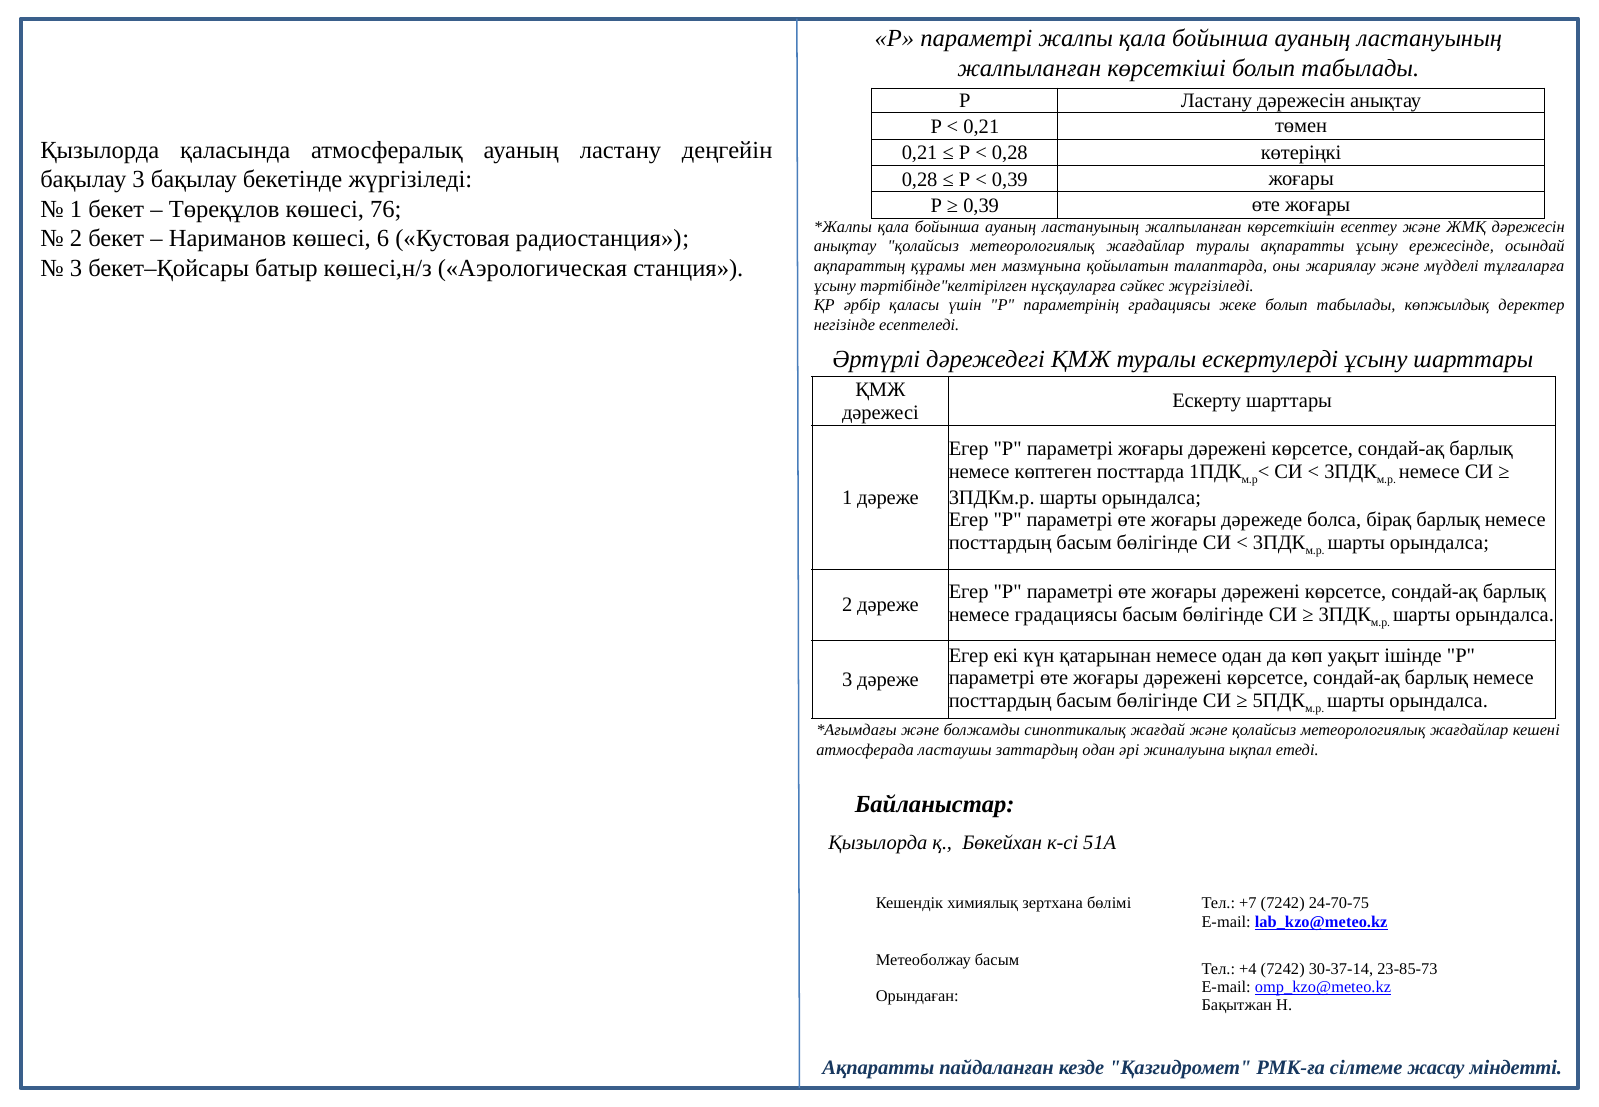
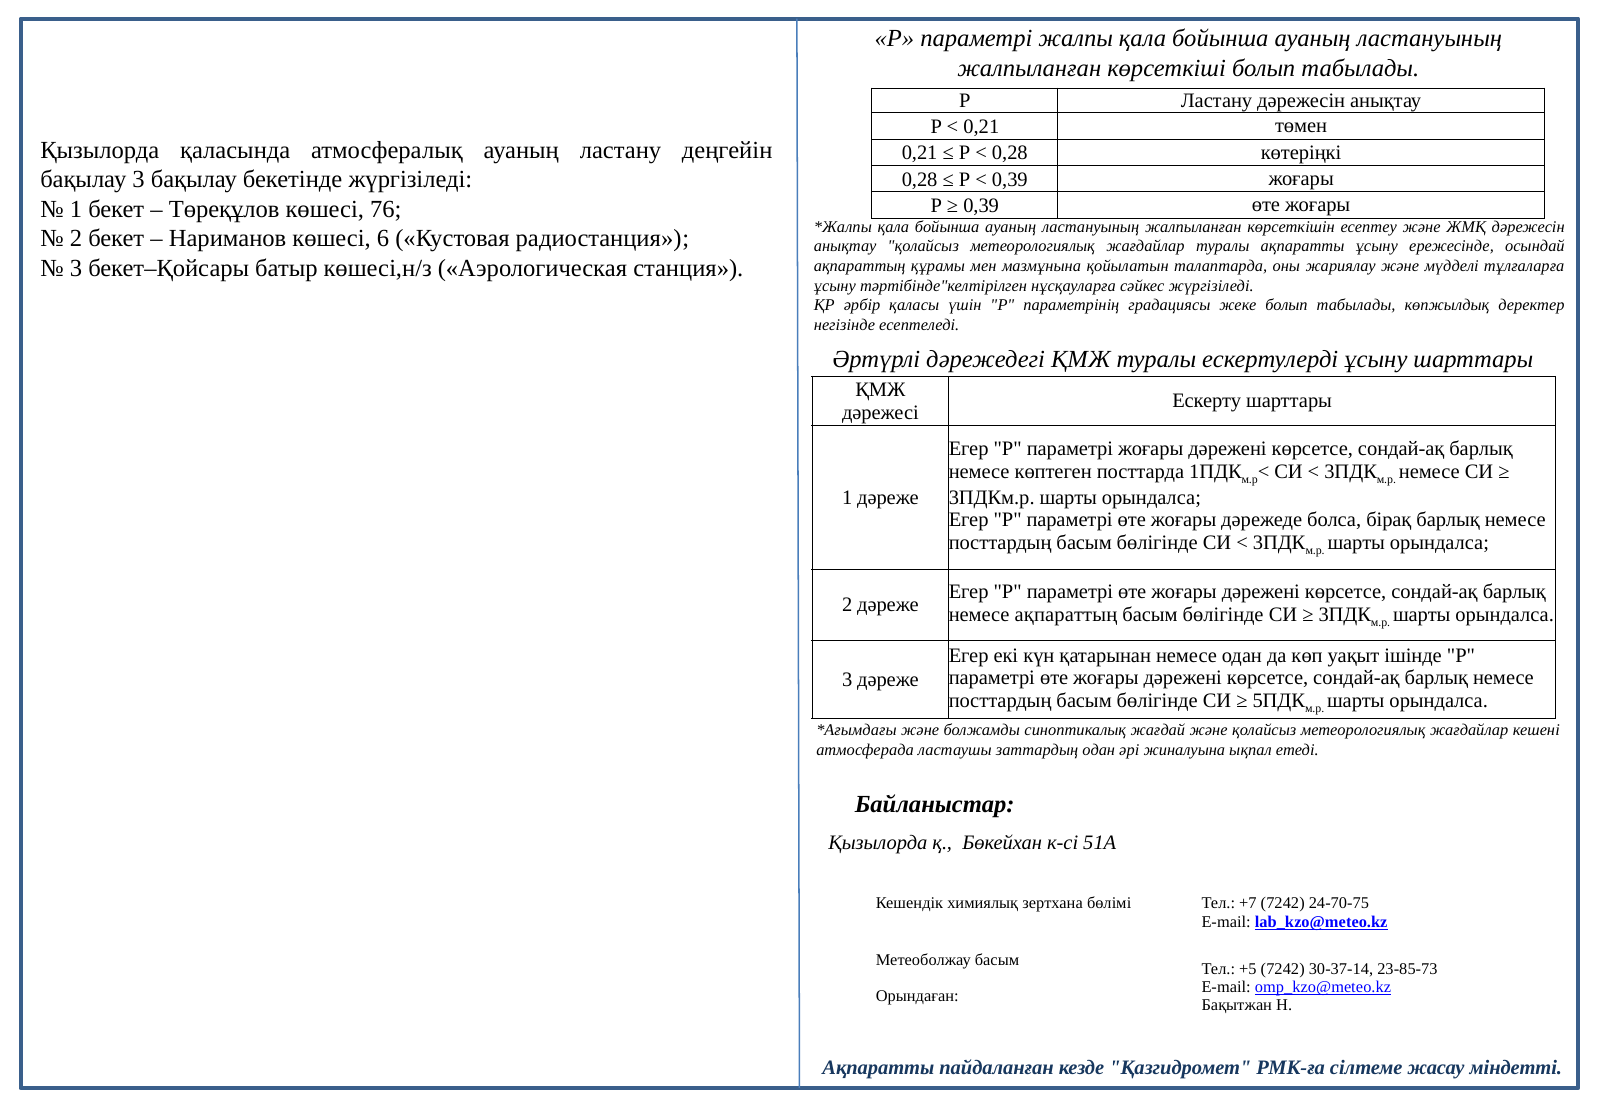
немесе градациясы: градациясы -> ақпараттың (1066, 615)
+4: +4 -> +5 (1248, 969)
